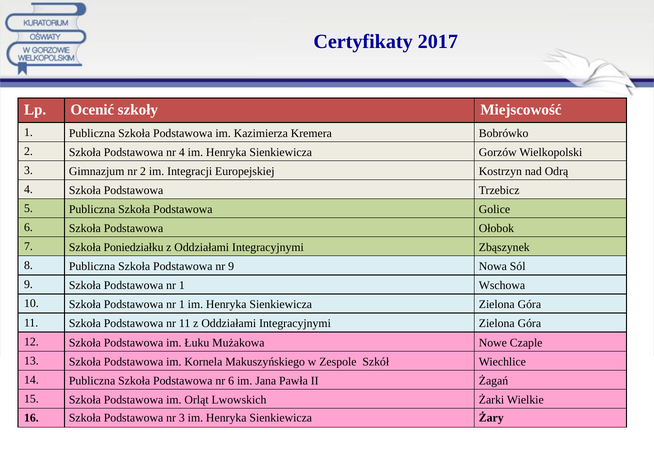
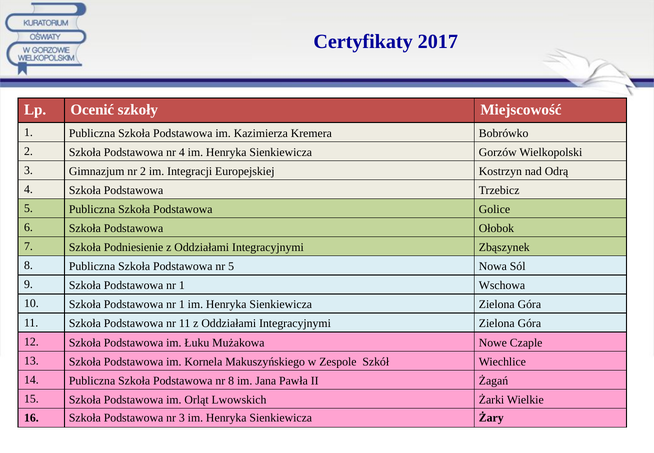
Poniedziałku: Poniedziałku -> Podniesienie (134, 247)
nr 9: 9 -> 5 (231, 266)
nr 6: 6 -> 8 (231, 381)
